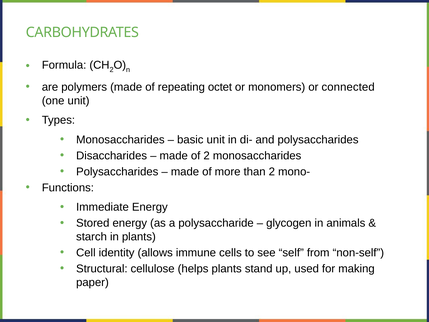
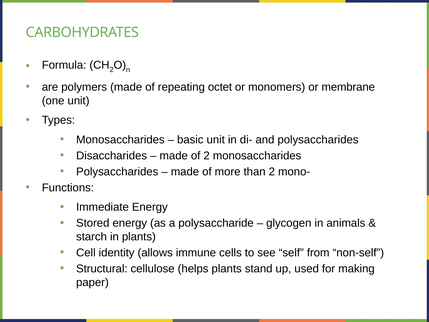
connected: connected -> membrane (348, 87)
